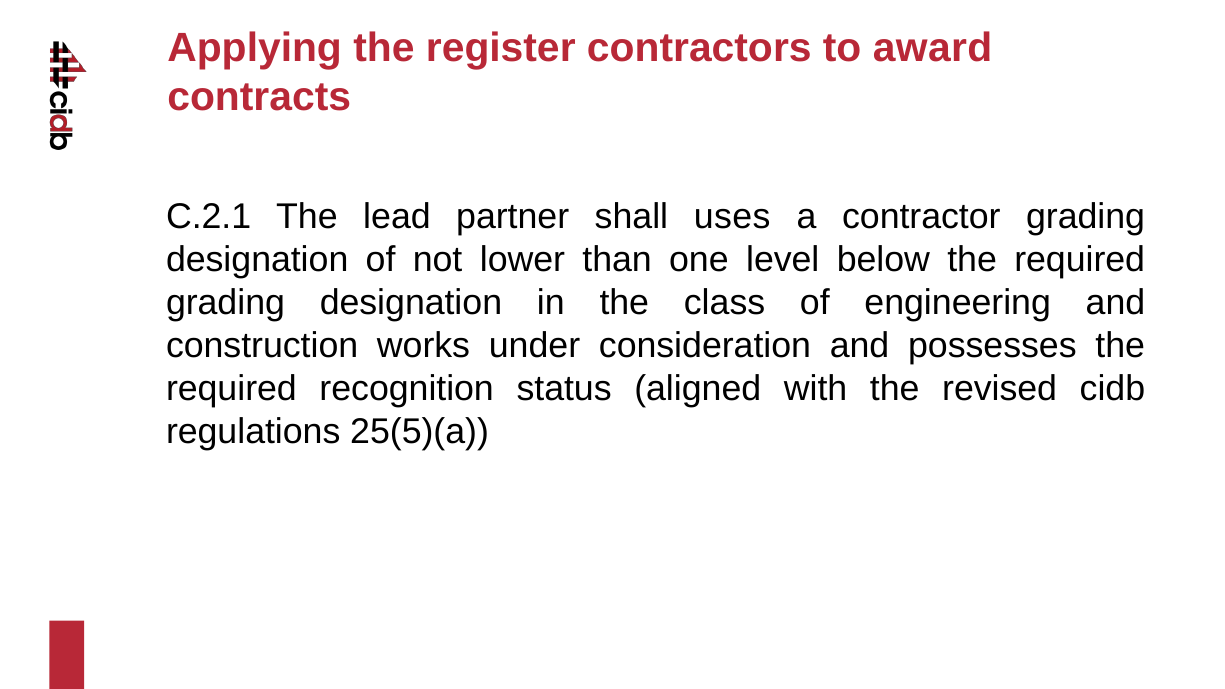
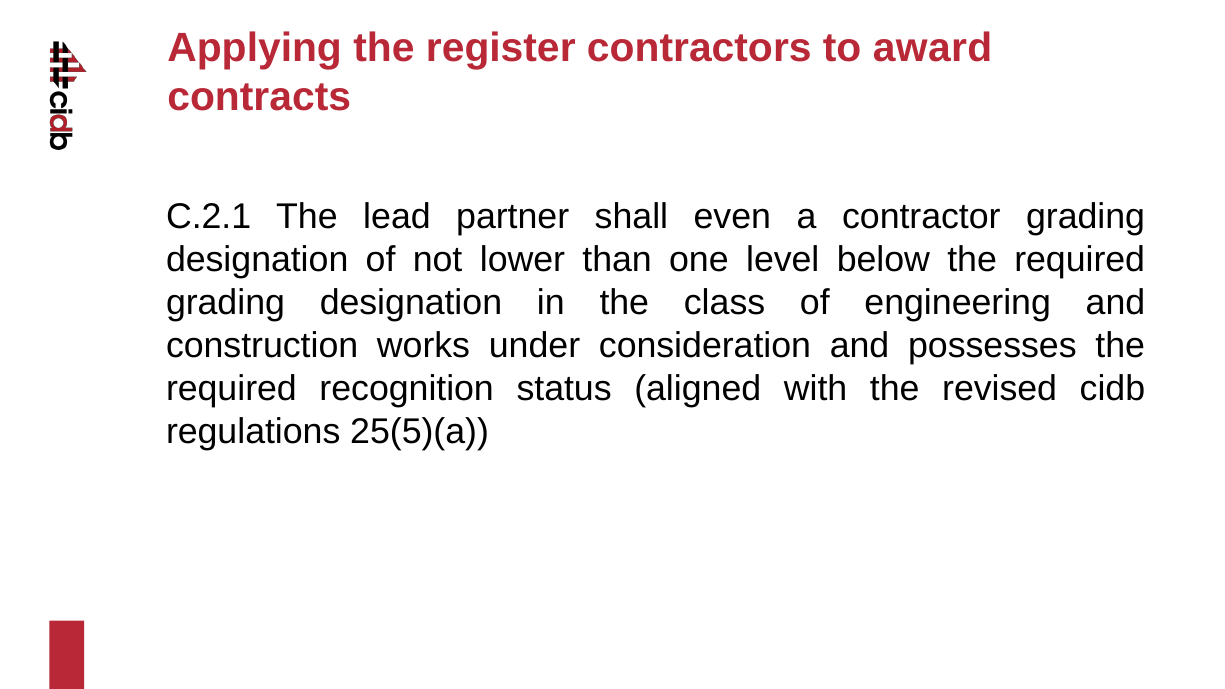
uses: uses -> even (732, 217)
